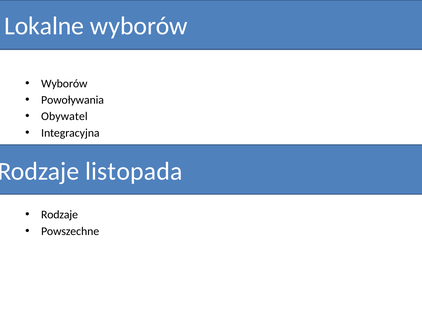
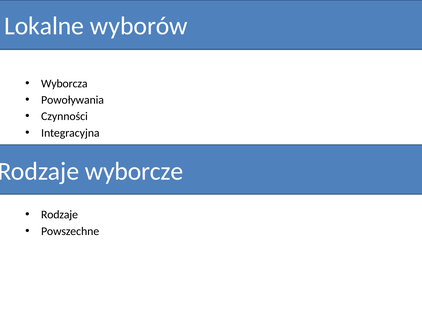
Wyborów: Wyborów -> Wyborcza (64, 84)
Obywatel: Obywatel -> Czynności (64, 117)
listopada: listopada -> wyborcze (134, 172)
